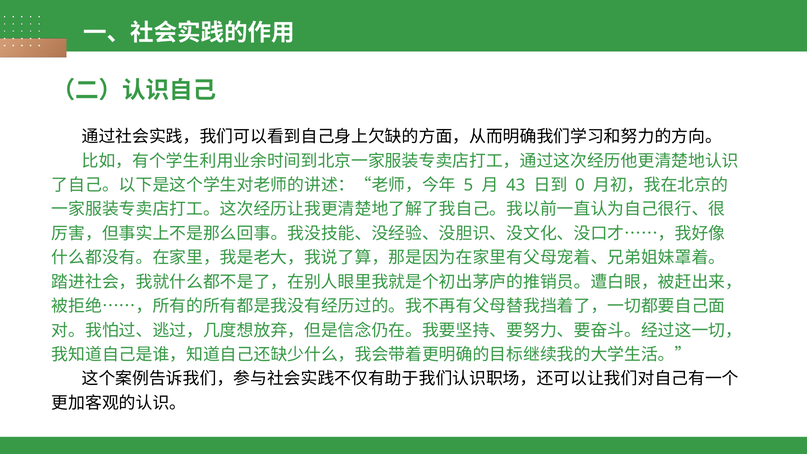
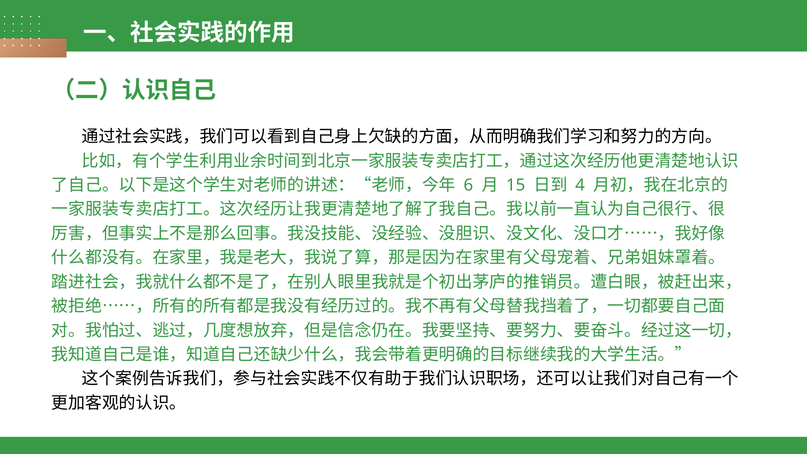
5: 5 -> 6 (468, 185)
43: 43 -> 15 (516, 185)
0: 0 -> 4 (580, 185)
